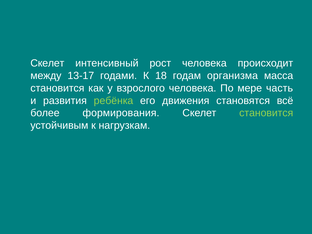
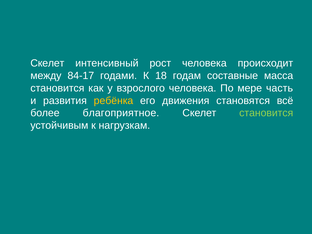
13-17: 13-17 -> 84-17 (81, 76)
организма: организма -> составные (233, 76)
ребёнка colour: light green -> yellow (113, 101)
формирования: формирования -> благоприятное (121, 113)
